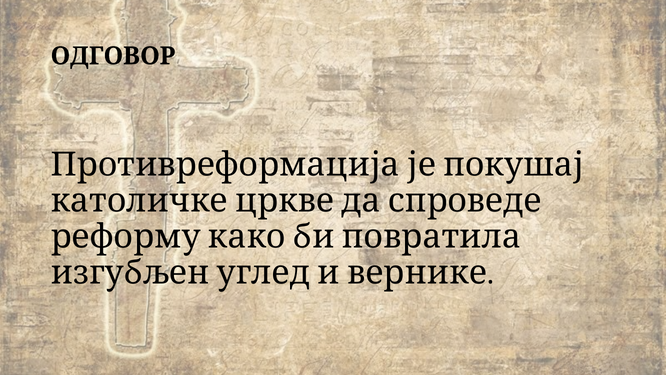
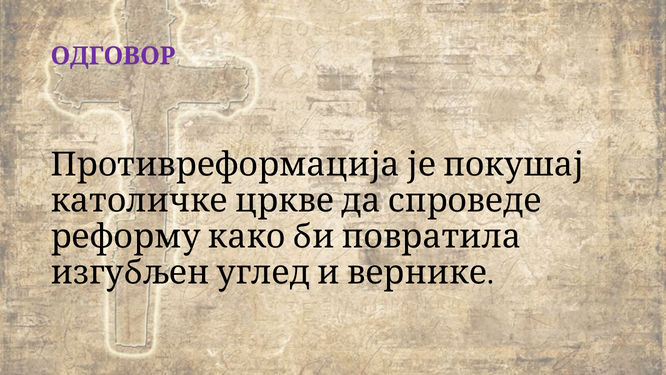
ОДГОВОР colour: black -> purple (113, 56)
